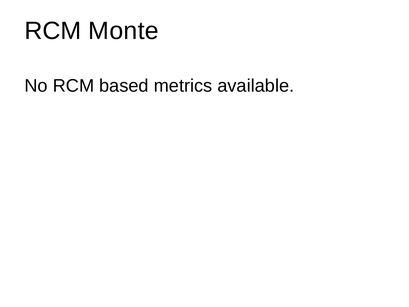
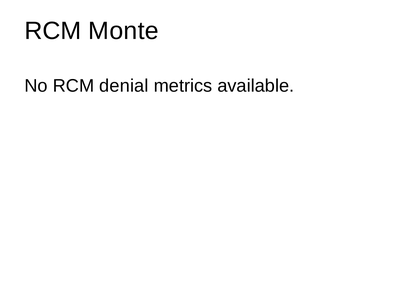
based: based -> denial (124, 86)
